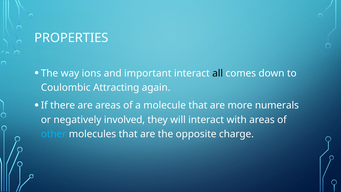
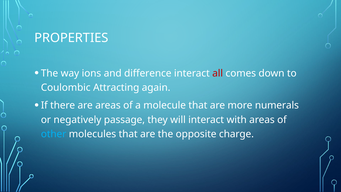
important: important -> difference (148, 73)
all colour: black -> red (218, 73)
involved: involved -> passage (124, 120)
